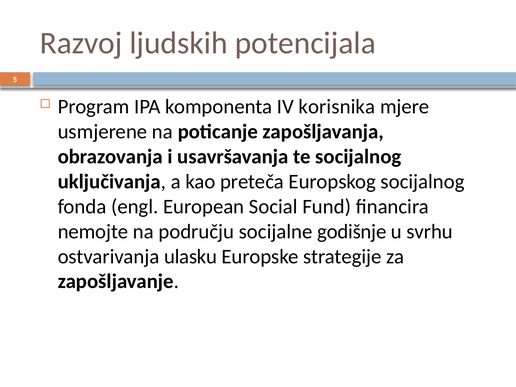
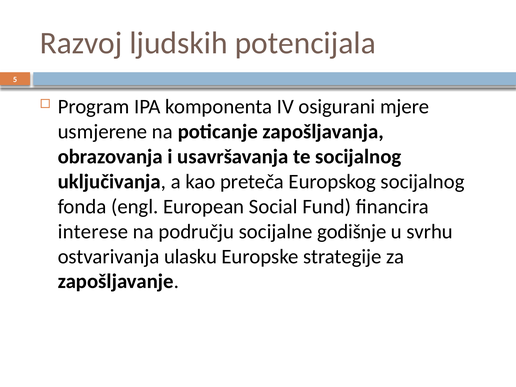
korisnika: korisnika -> osigurani (337, 107)
nemojte: nemojte -> interese (93, 232)
